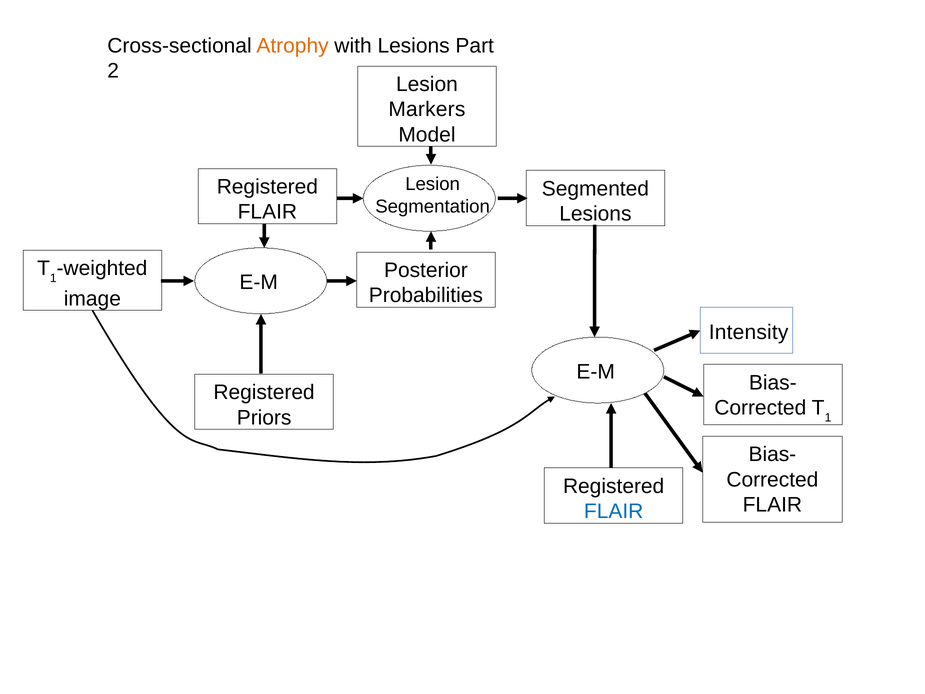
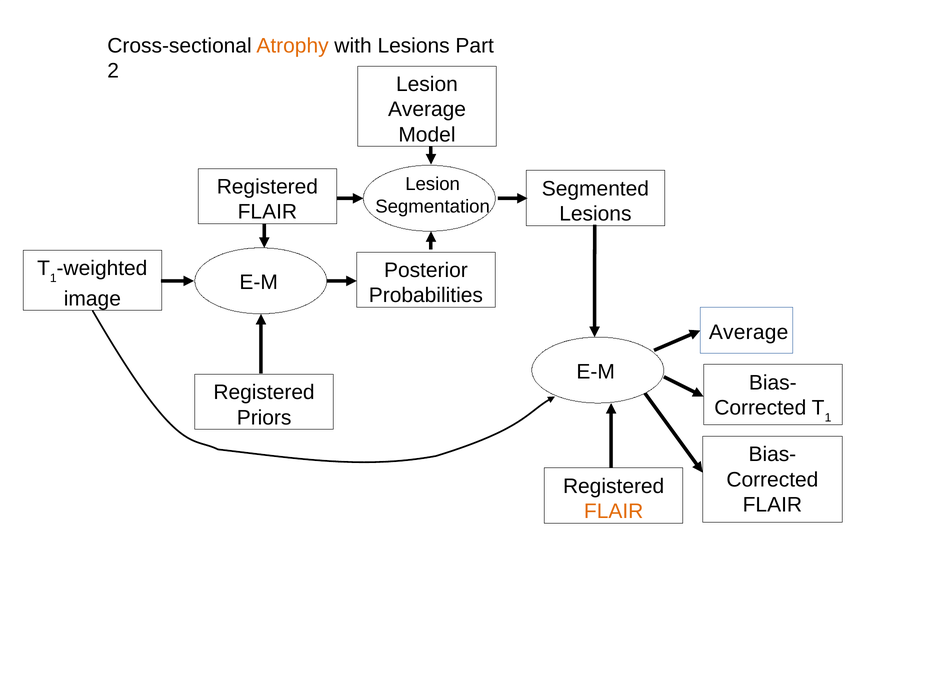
Markers: Markers -> Average (427, 109)
Intensity: Intensity -> Average (749, 332)
FLAIR colour: blue -> orange (614, 511)
